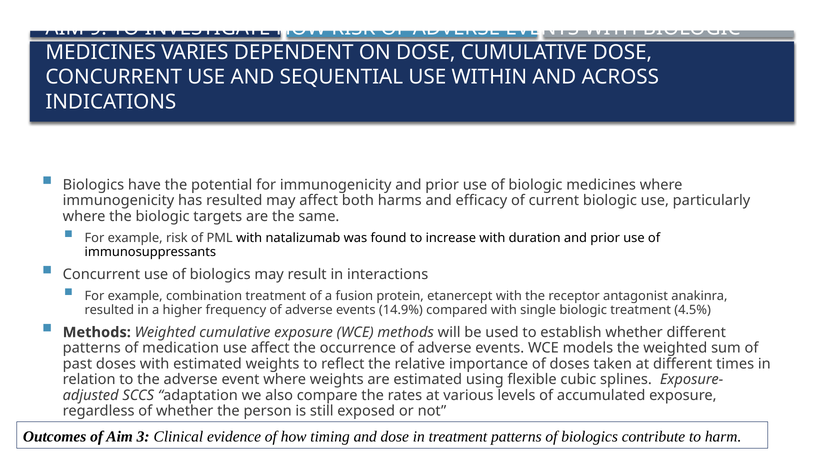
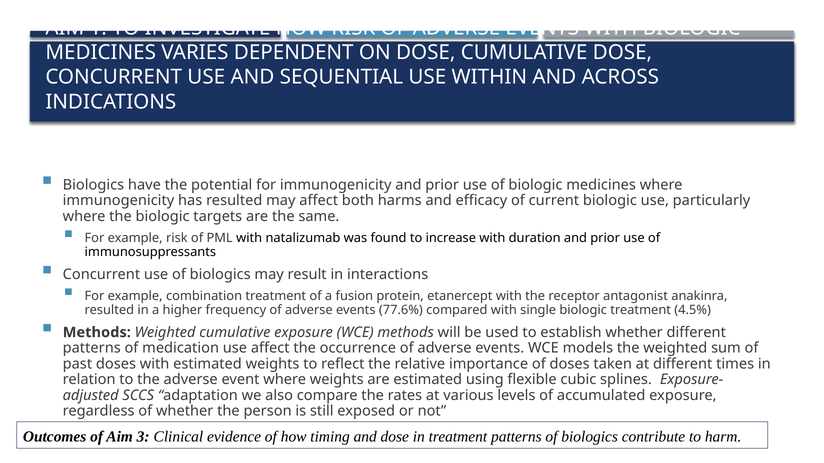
9: 9 -> 1 (98, 28)
14.9%: 14.9% -> 77.6% (401, 310)
